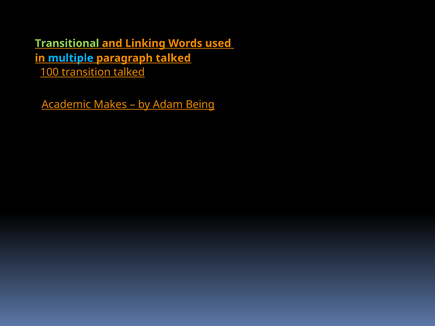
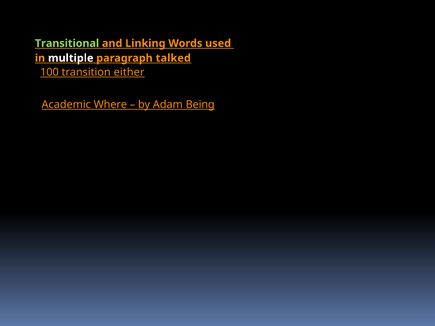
multiple colour: light blue -> white (71, 58)
transition talked: talked -> either (129, 72)
Makes: Makes -> Where (110, 105)
